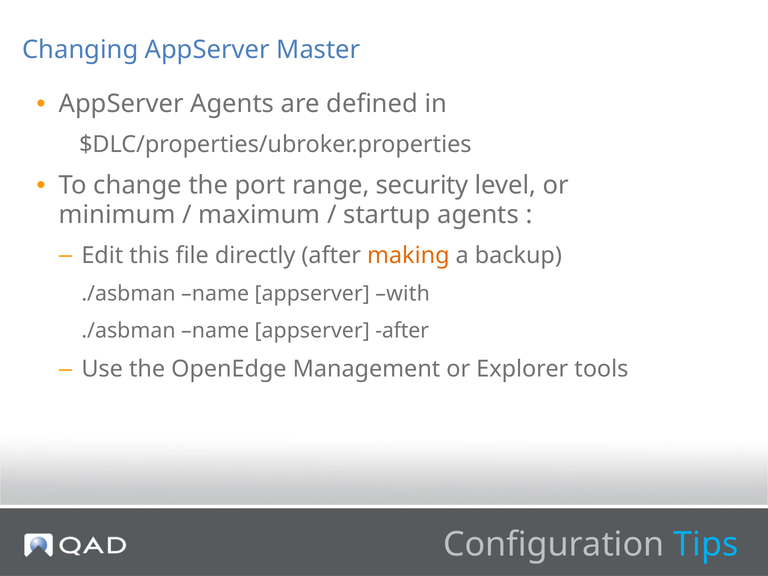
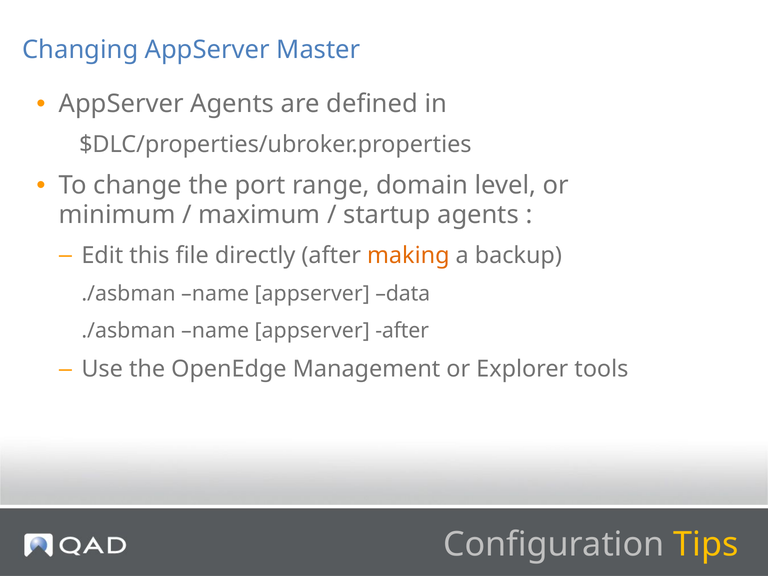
security: security -> domain (422, 185)
with: with -> data (403, 294)
Tips colour: light blue -> yellow (706, 545)
